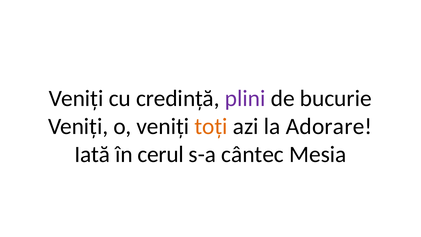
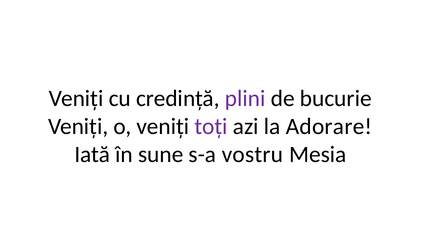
toți colour: orange -> purple (211, 126)
cerul: cerul -> sune (161, 154)
cântec: cântec -> vostru (252, 154)
